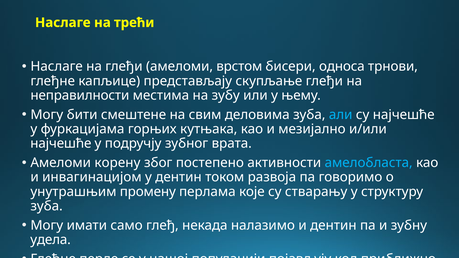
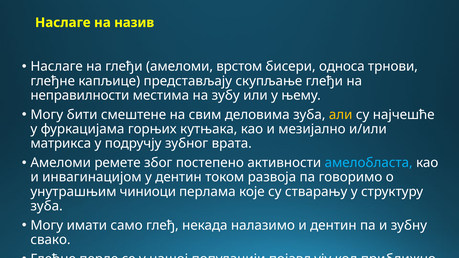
трећи: трећи -> назив (134, 23)
али colour: light blue -> yellow (341, 115)
најчешће: најчешће -> матрикса (61, 144)
корену: корену -> ремете (118, 163)
промену: промену -> чиниоци (148, 192)
удела: удела -> свако (50, 240)
